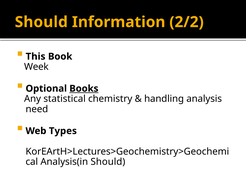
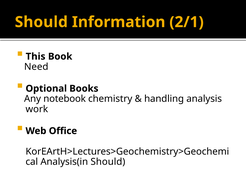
2/2: 2/2 -> 2/1 (187, 22)
Week: Week -> Need (36, 67)
Books underline: present -> none (84, 89)
statistical: statistical -> notebook (65, 99)
need: need -> work (37, 109)
Types: Types -> Office (63, 131)
